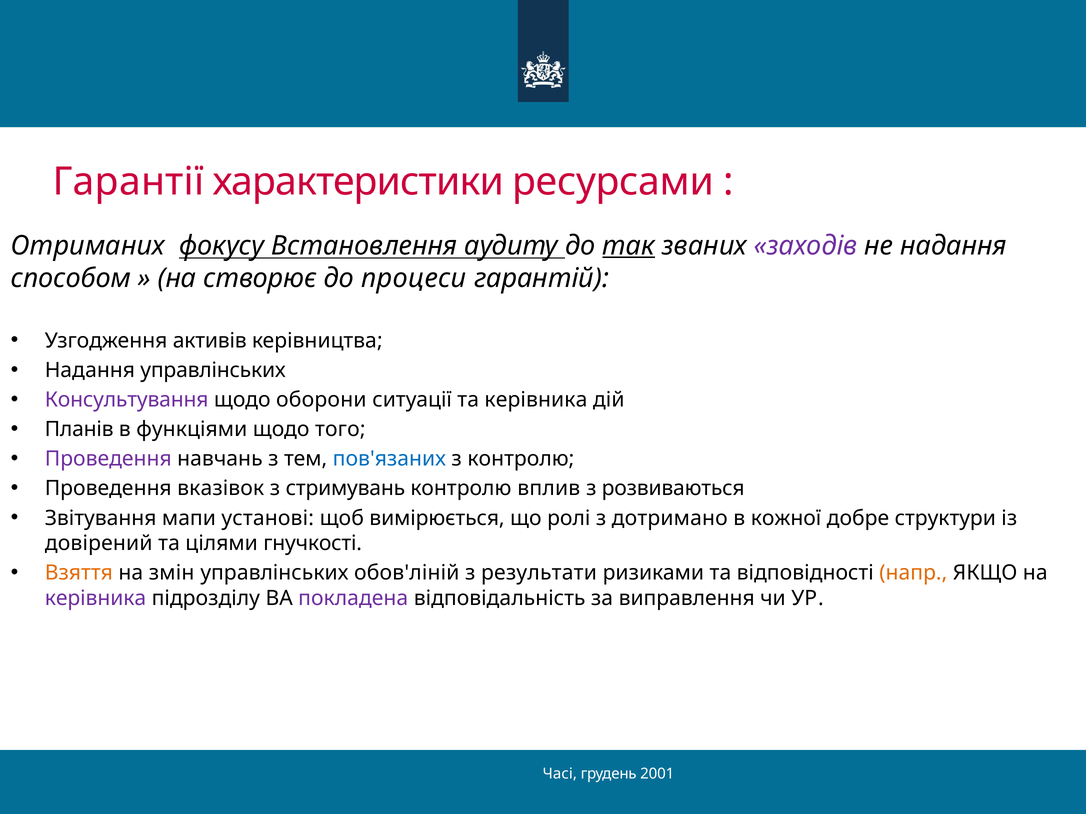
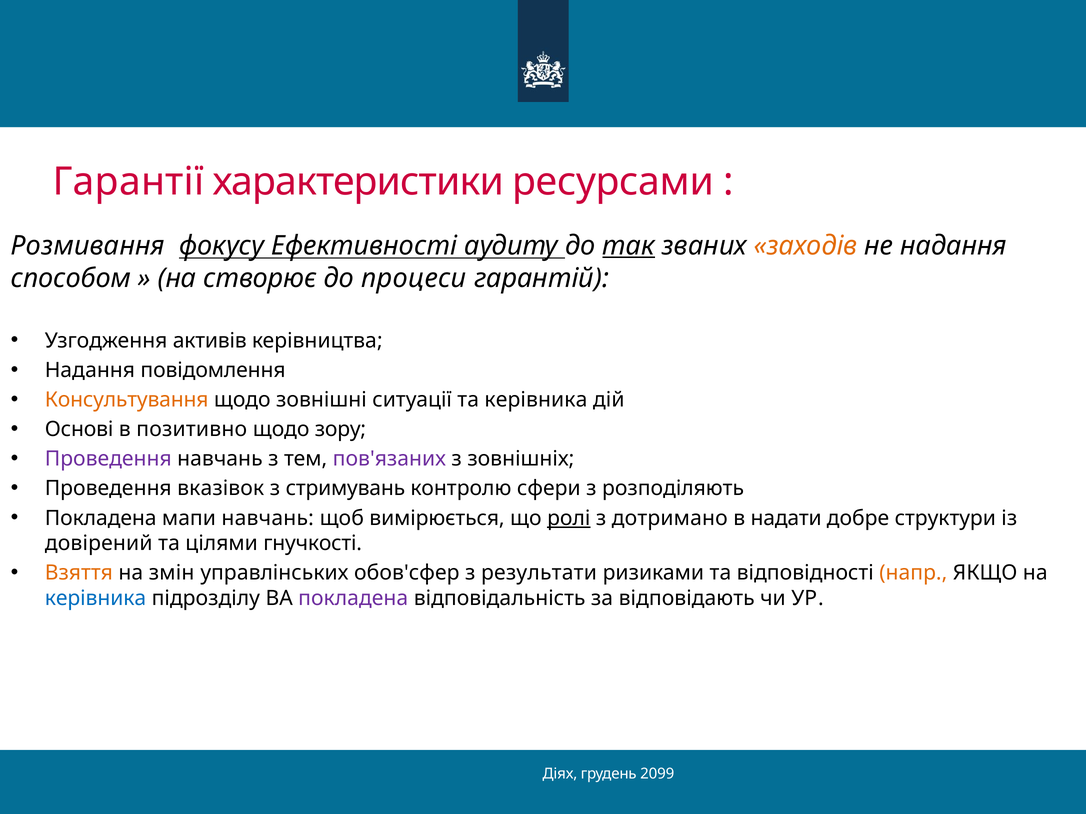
Отриманих: Отриманих -> Розмивання (88, 246)
Встановлення: Встановлення -> Ефективності (364, 246)
заходів colour: purple -> orange (806, 246)
Надання управлінських: управлінських -> повідомлення (213, 370)
Консультування colour: purple -> orange (127, 400)
оборони: оборони -> зовнішні (321, 400)
Планів: Планів -> Основі (79, 430)
функціями: функціями -> позитивно (192, 430)
того: того -> зору (340, 430)
пов'язаних colour: blue -> purple (389, 459)
з контролю: контролю -> зовнішніх (521, 459)
вплив: вплив -> сфери (549, 489)
розвиваються: розвиваються -> розподіляють (673, 489)
Звітування: Звітування -> Покладена (101, 518)
мапи установі: установі -> навчань (268, 518)
ролі underline: none -> present (569, 518)
кожної: кожної -> надати (786, 518)
обов'ліній: обов'ліній -> обов'сфер (407, 573)
керівника colour: purple -> blue (95, 599)
виправлення: виправлення -> відповідають (687, 599)
Часі: Часі -> Діях (560, 774)
2001: 2001 -> 2099 (657, 774)
